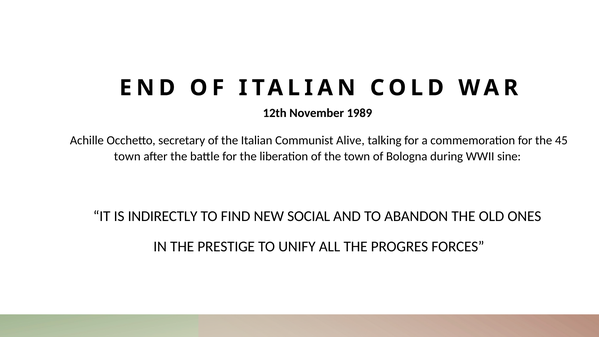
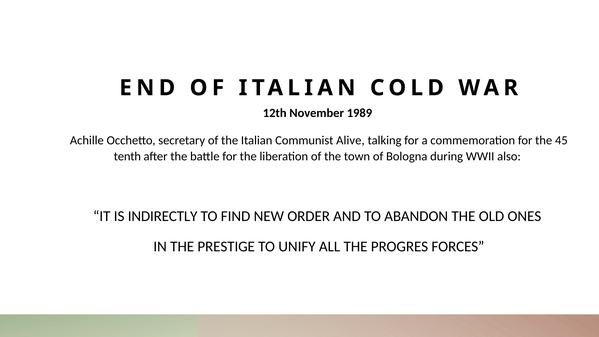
town: town -> tenth (127, 156)
sine: sine -> also (509, 156)
SOCIAL: SOCIAL -> ORDER (309, 216)
